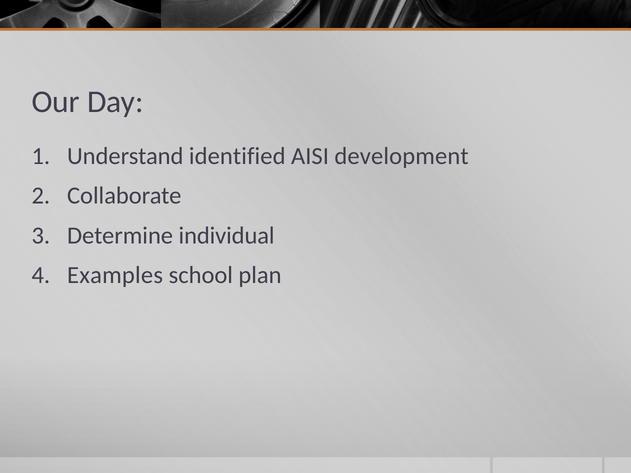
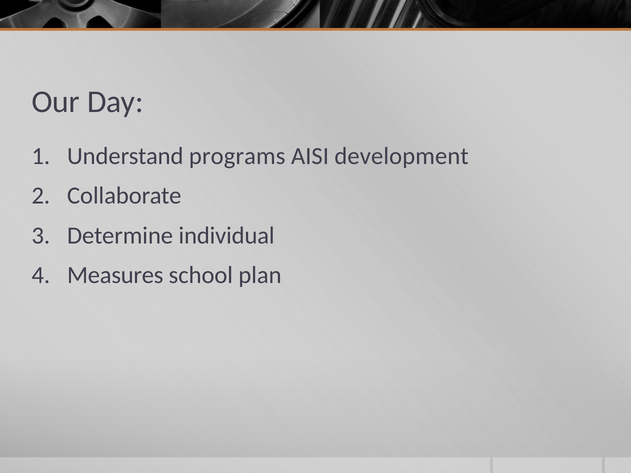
identified: identified -> programs (237, 156)
Examples: Examples -> Measures (115, 275)
